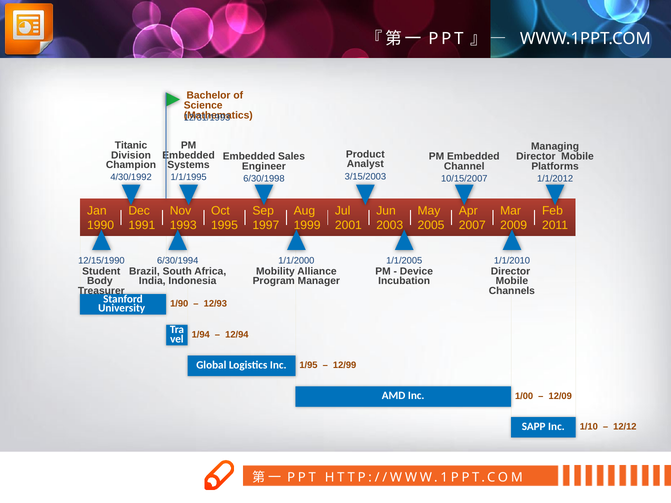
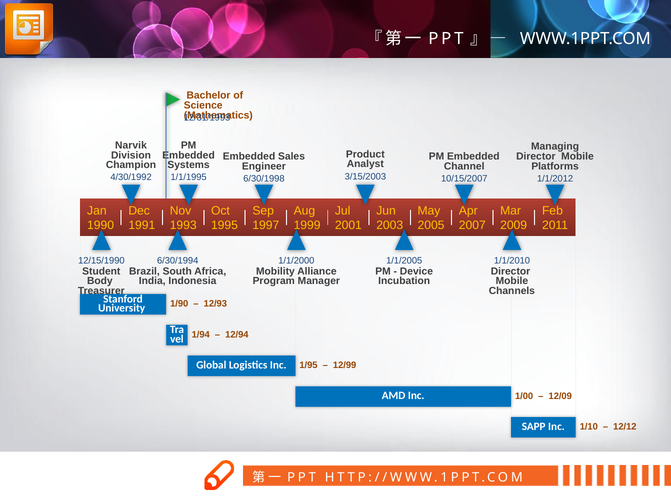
Titanic: Titanic -> Narvik (131, 145)
